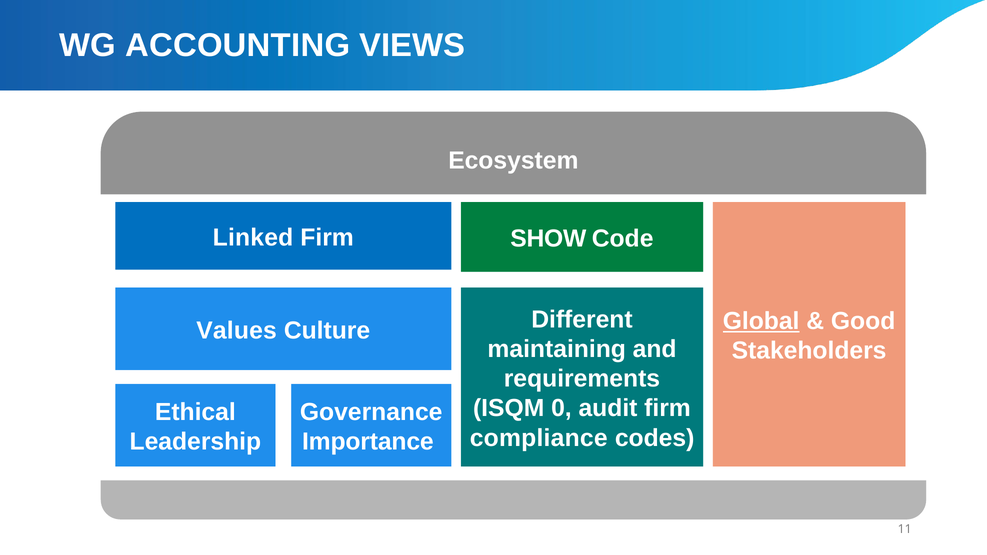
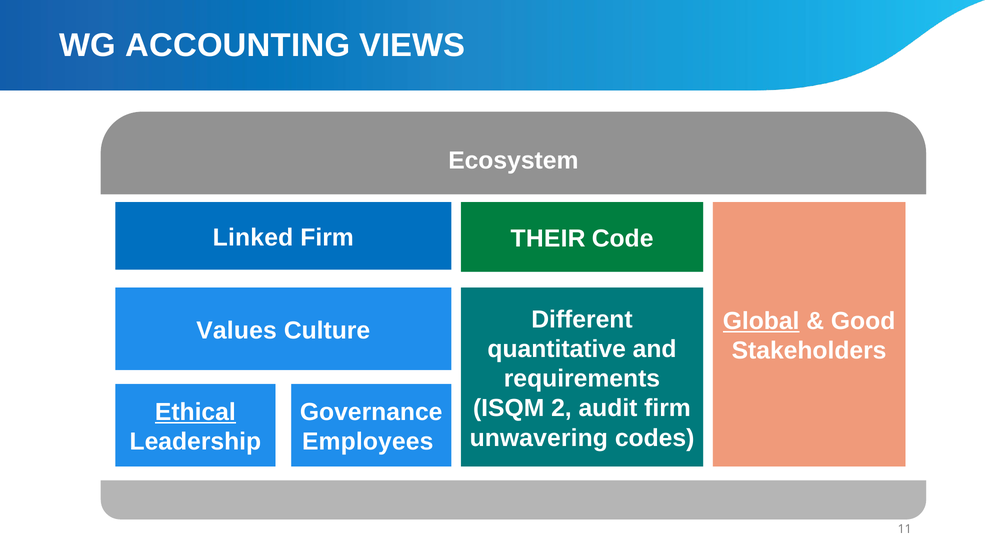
SHOW: SHOW -> THEIR (548, 239)
maintaining: maintaining -> quantitative (557, 349)
0: 0 -> 2 (561, 408)
Ethical underline: none -> present (195, 412)
compliance: compliance -> unwavering (539, 438)
Importance: Importance -> Employees (368, 442)
